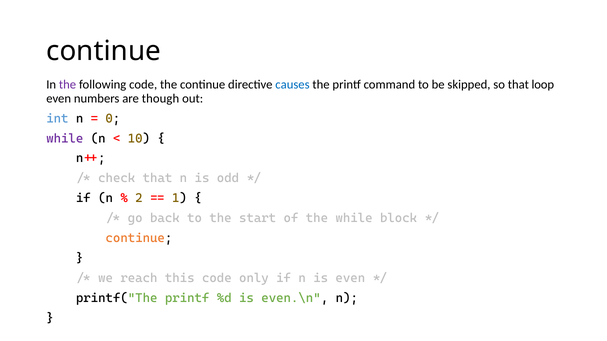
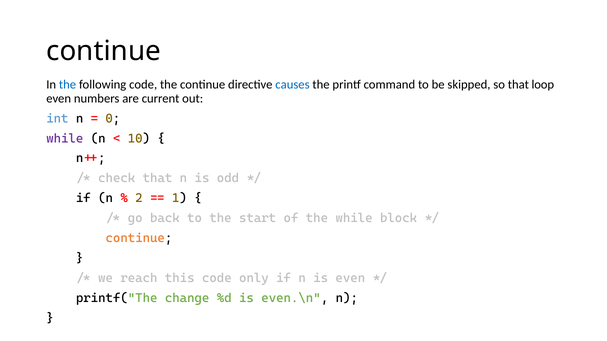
the colour: purple -> blue (68, 85)
though: though -> current (161, 99)
printf("The printf: printf -> change (187, 298)
